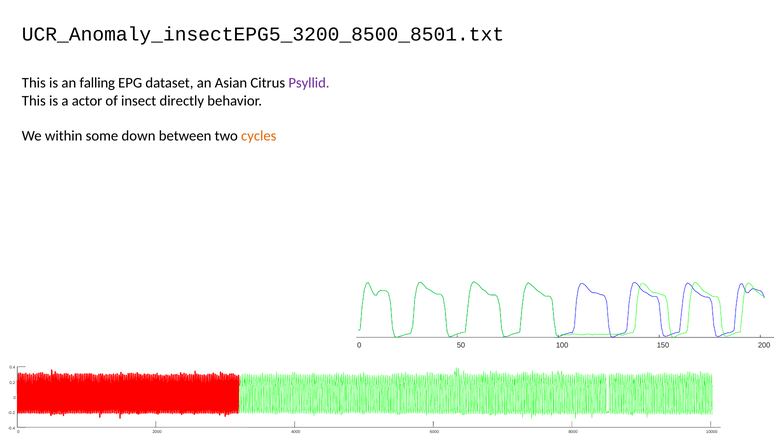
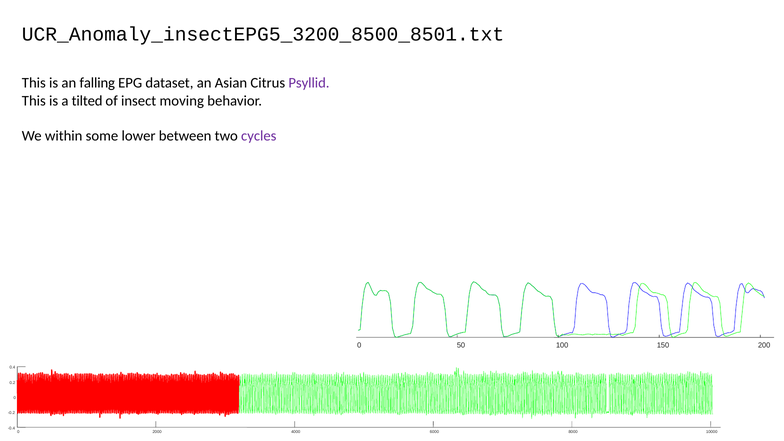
actor: actor -> tilted (87, 101)
directly: directly -> moving (182, 101)
down: down -> lower (139, 136)
cycles colour: orange -> purple (259, 136)
